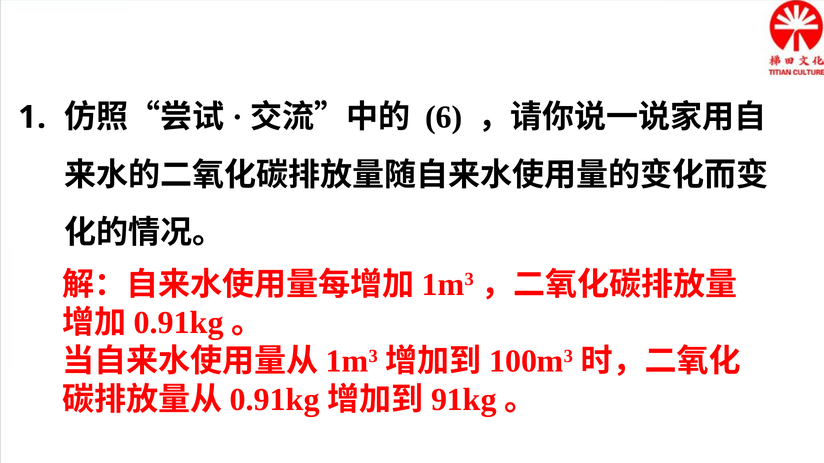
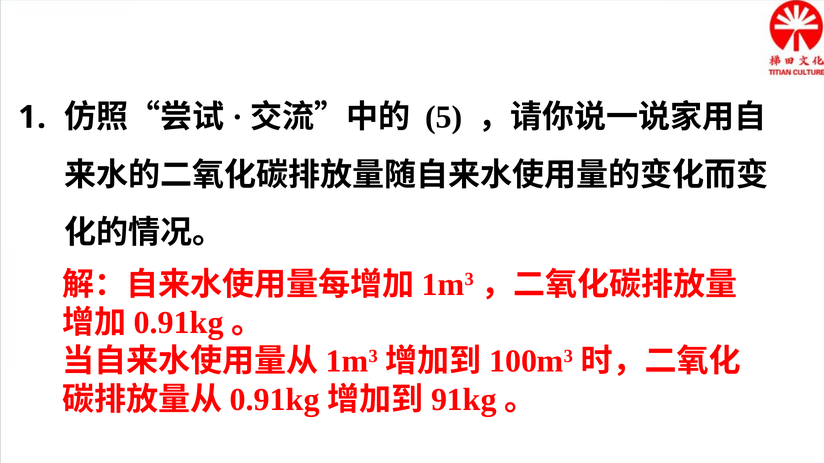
6: 6 -> 5 (444, 117)
